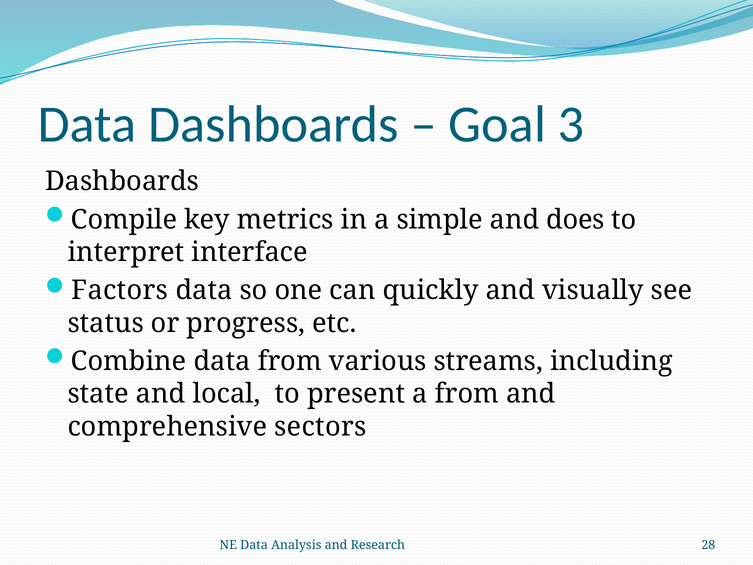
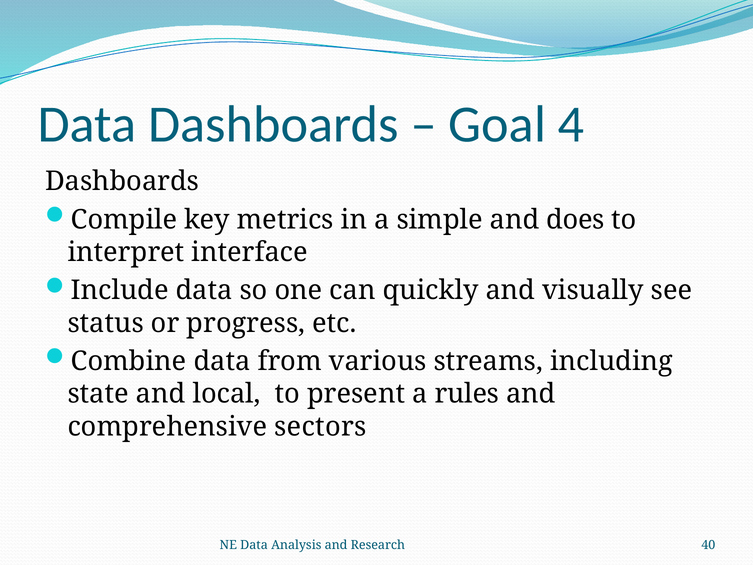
3: 3 -> 4 (571, 124)
Factors: Factors -> Include (120, 290)
a from: from -> rules (467, 394)
28: 28 -> 40 (708, 545)
